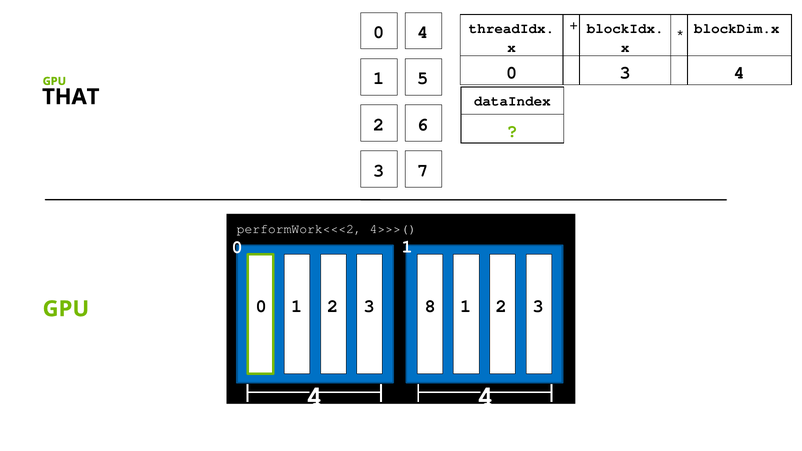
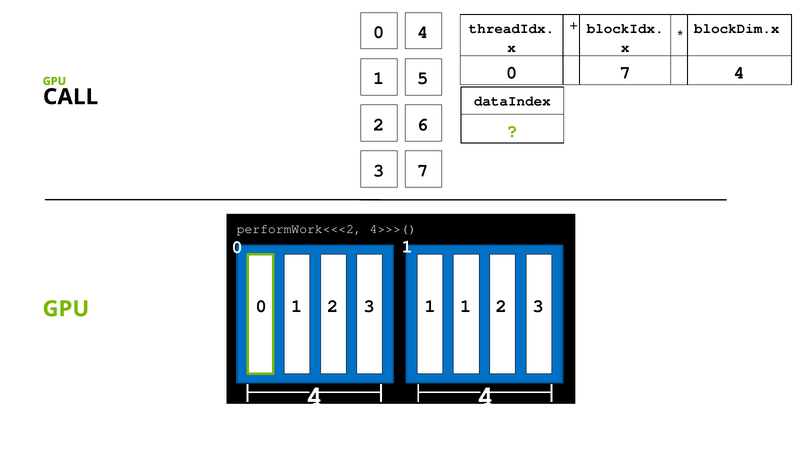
0 3: 3 -> 7 (625, 73)
THAT: THAT -> CALL (71, 97)
3 8: 8 -> 1 (430, 306)
